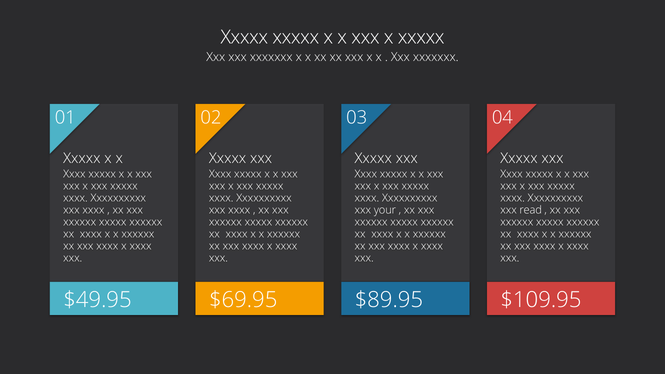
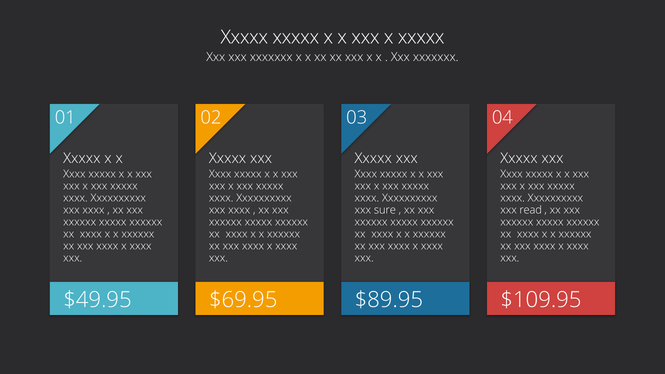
your: your -> sure (385, 210)
